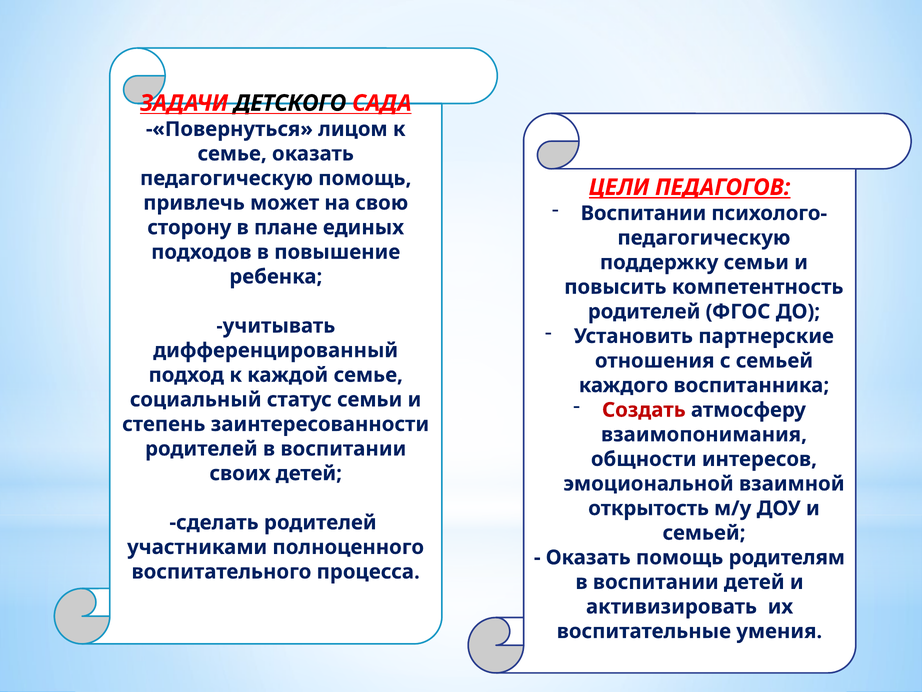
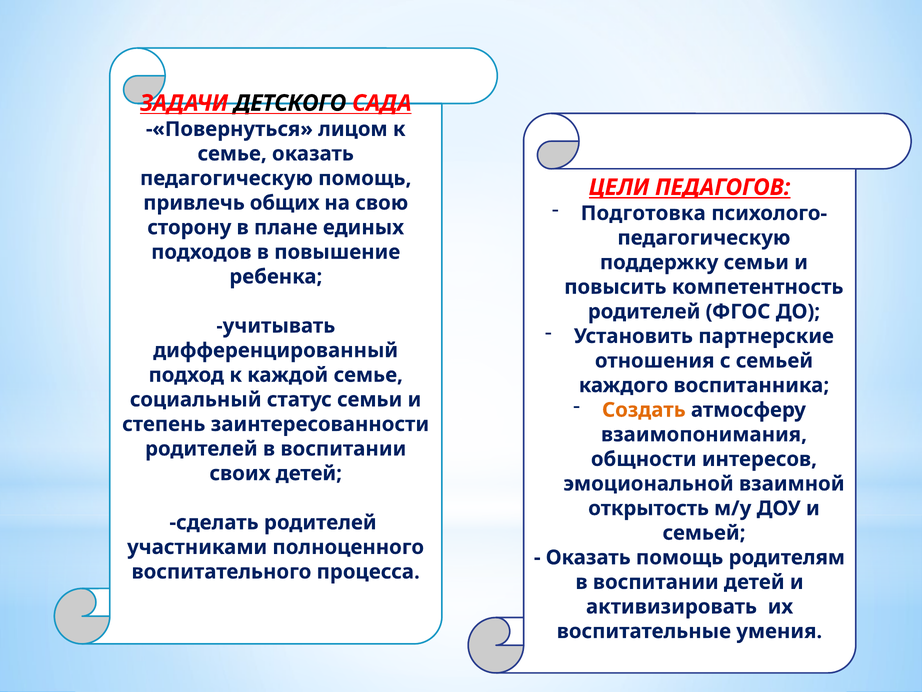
может: может -> общих (285, 203)
Воспитании: Воспитании -> Подготовка (643, 213)
Создать colour: red -> orange (644, 410)
